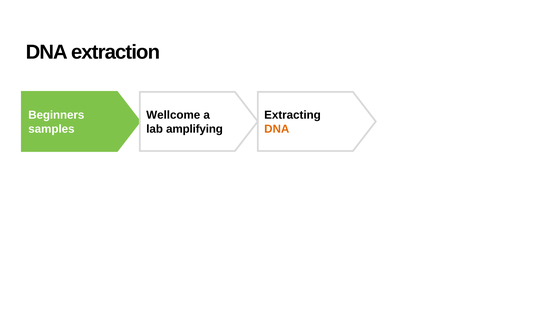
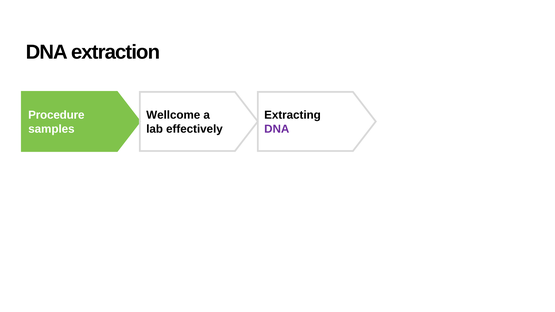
Beginners: Beginners -> Procedure (56, 115)
amplifying: amplifying -> effectively (194, 129)
DNA colour: orange -> purple (277, 129)
